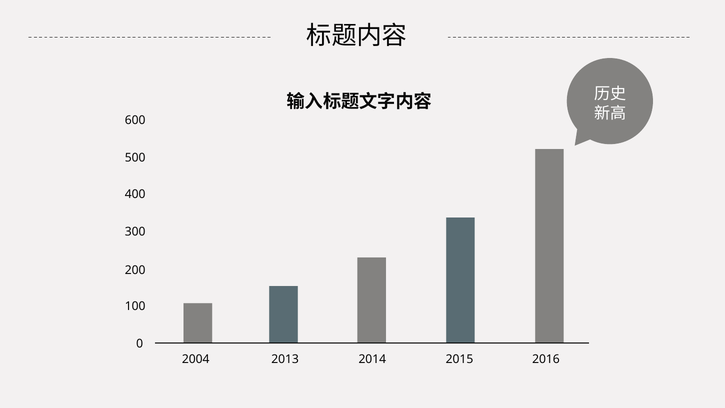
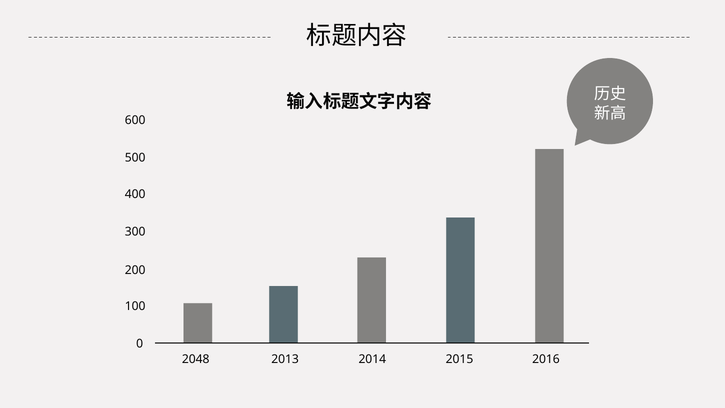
2004: 2004 -> 2048 (196, 359)
